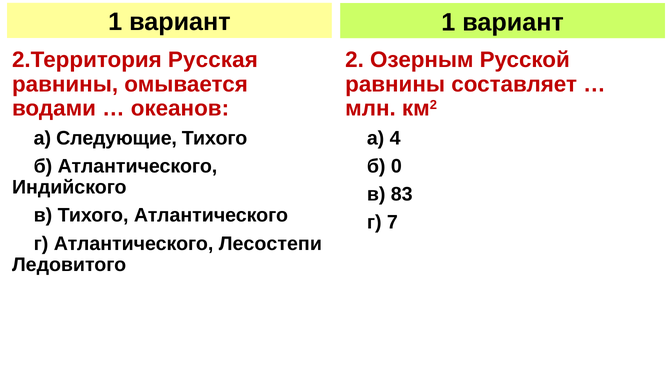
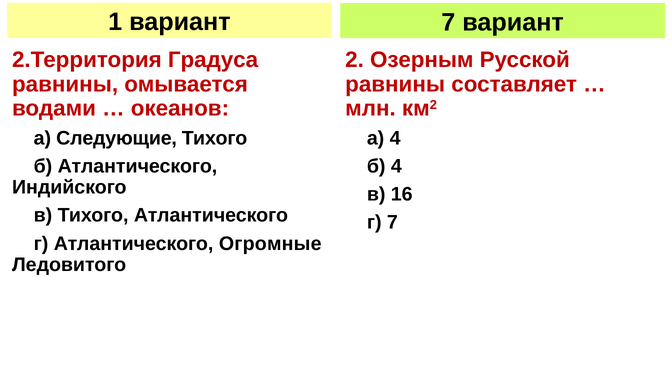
1: 1 -> 7 (448, 22)
Русская: Русская -> Градуса (213, 60)
б 0: 0 -> 4 (396, 166)
83: 83 -> 16 (402, 194)
Лесостепи: Лесостепи -> Огромные (270, 244)
